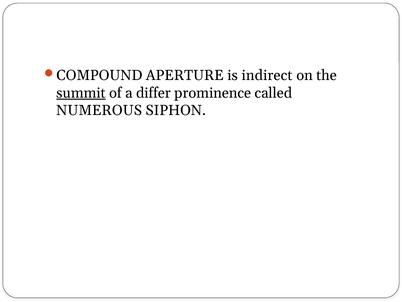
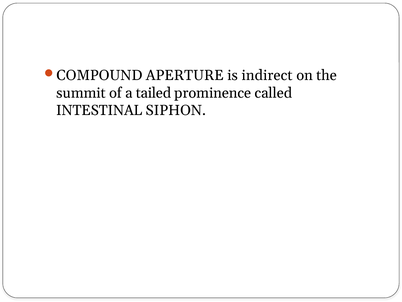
summit underline: present -> none (81, 93)
differ: differ -> tailed (153, 93)
NUMEROUS: NUMEROUS -> INTESTINAL (99, 110)
